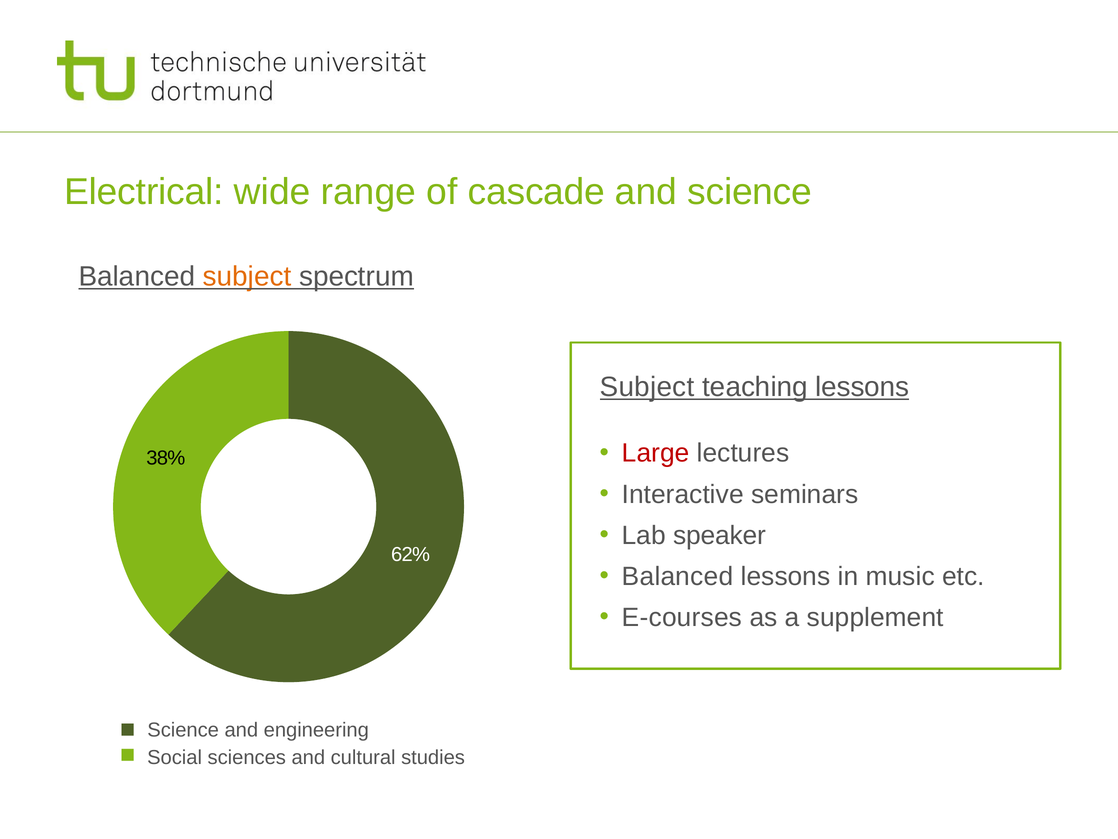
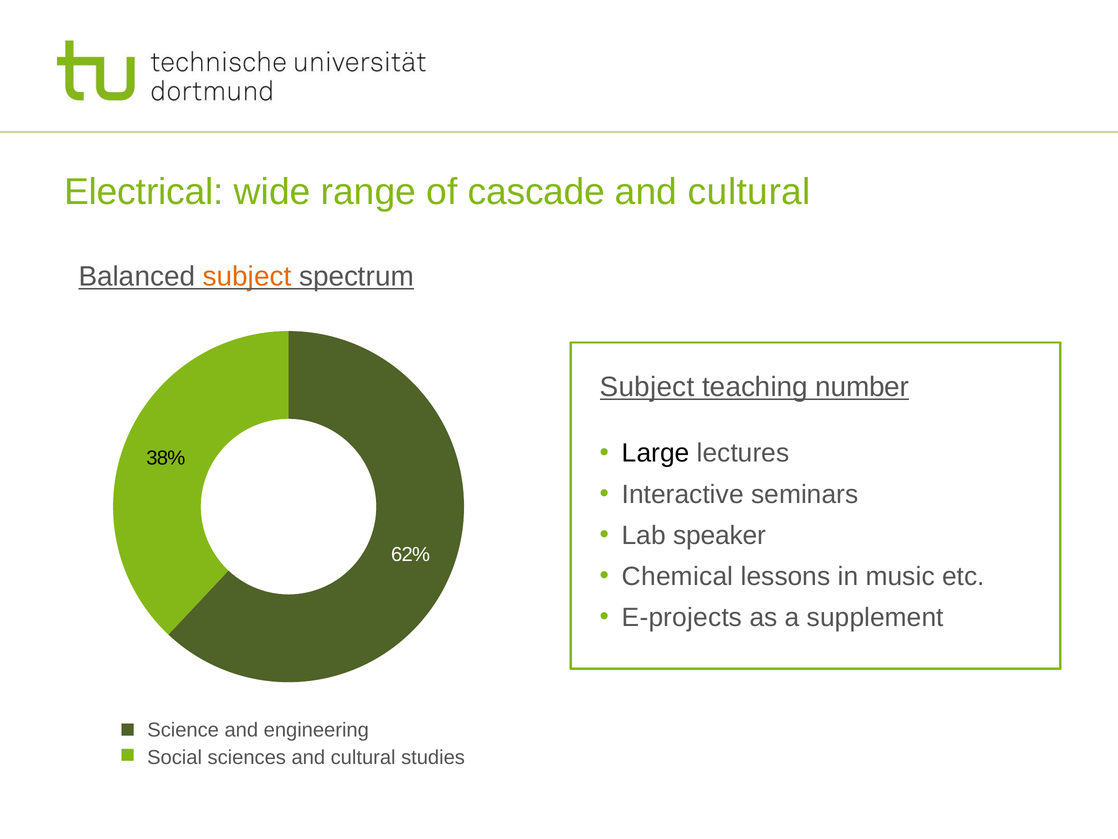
science: science -> cultural (749, 192)
teaching lessons: lessons -> number (862, 387)
Large colour: red -> black (656, 453)
Balanced: Balanced -> Chemical (678, 576)
E-courses: E-courses -> E-projects (682, 617)
